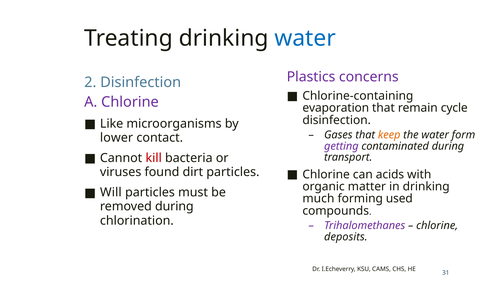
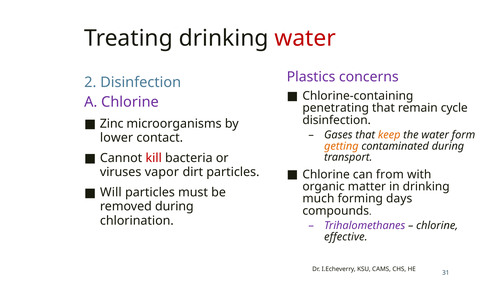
water colour: blue -> red (305, 38)
evaporation: evaporation -> penetrating (336, 108)
Like: Like -> Zinc (112, 123)
getting colour: purple -> orange (341, 146)
found: found -> vapor (162, 172)
acids: acids -> from (390, 174)
used: used -> days (399, 198)
deposits: deposits -> effective (346, 237)
